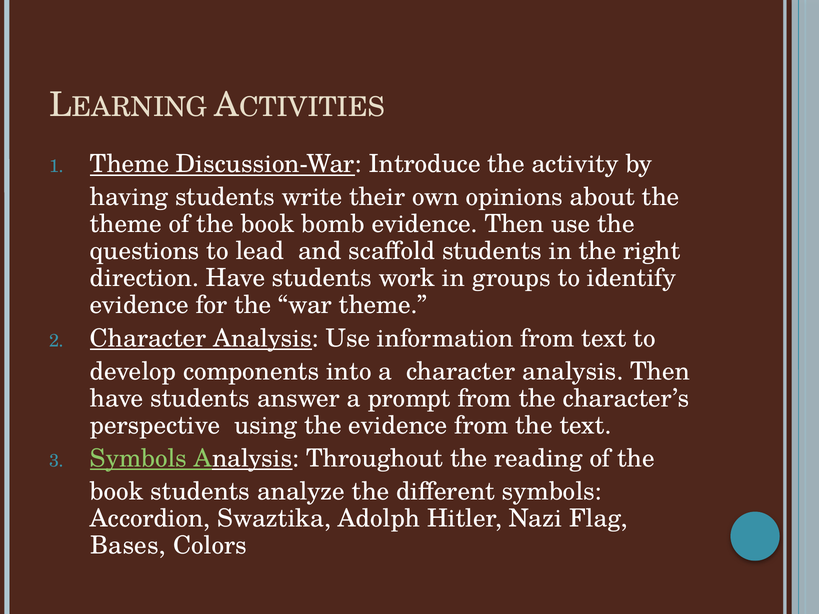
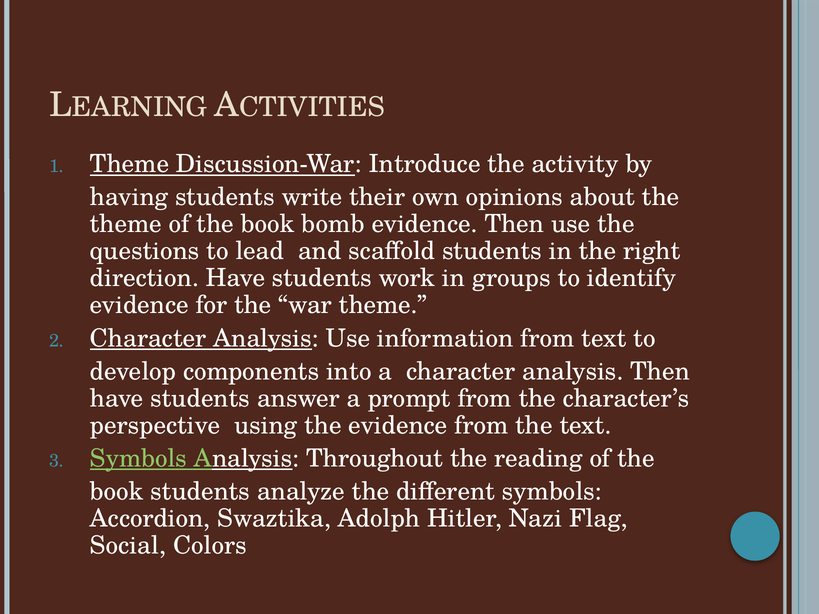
Bases: Bases -> Social (128, 546)
